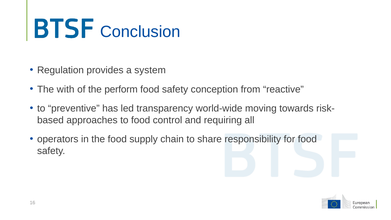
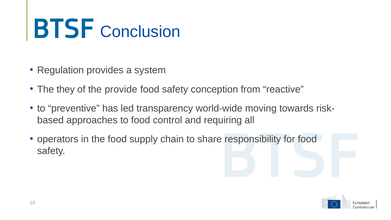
with: with -> they (66, 89)
perform: perform -> provide (121, 89)
